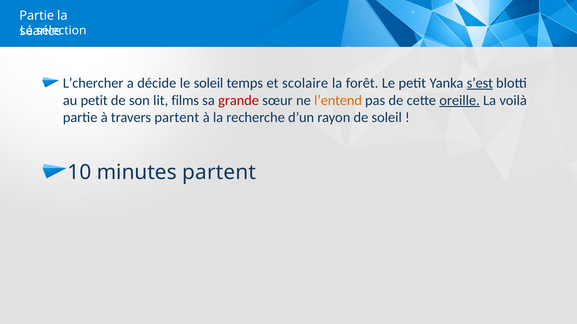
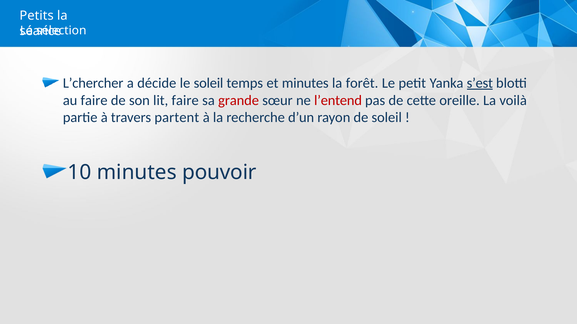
Partie: Partie -> Petits (37, 16)
et scolaire: scolaire -> minutes (305, 83)
au petit: petit -> faire (94, 100)
lit films: films -> faire (185, 100)
l’entend colour: orange -> red (338, 100)
oreille underline: present -> none (460, 100)
minutes partent: partent -> pouvoir (219, 173)
